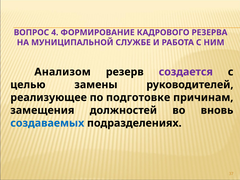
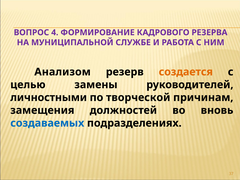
создается colour: purple -> orange (186, 72)
реализующее: реализующее -> личностными (49, 97)
подготовке: подготовке -> творческой (138, 97)
